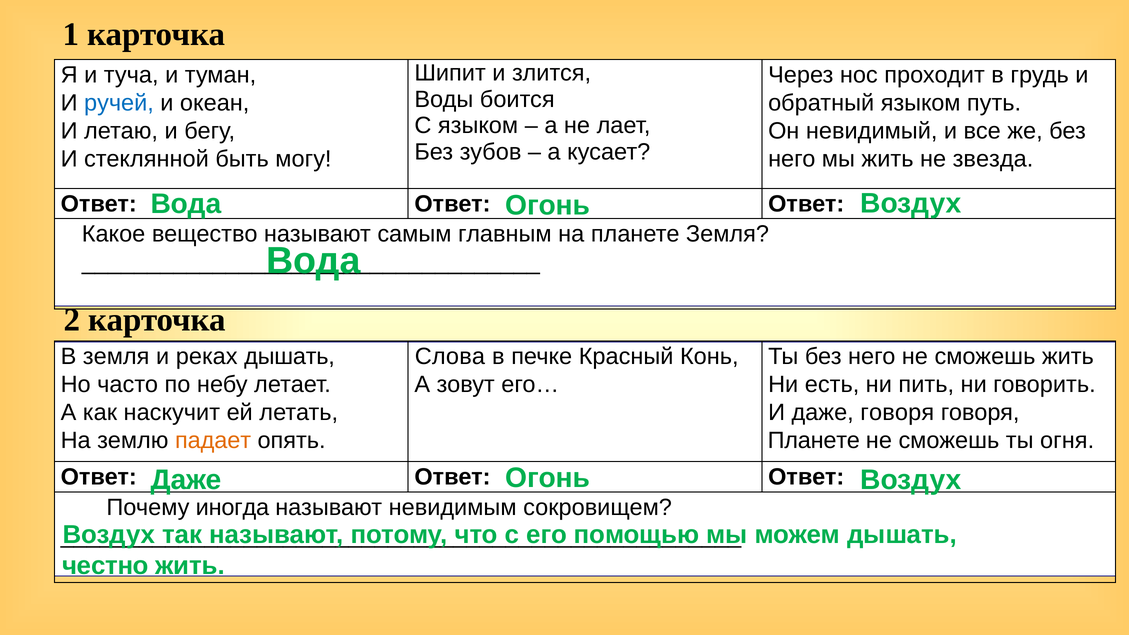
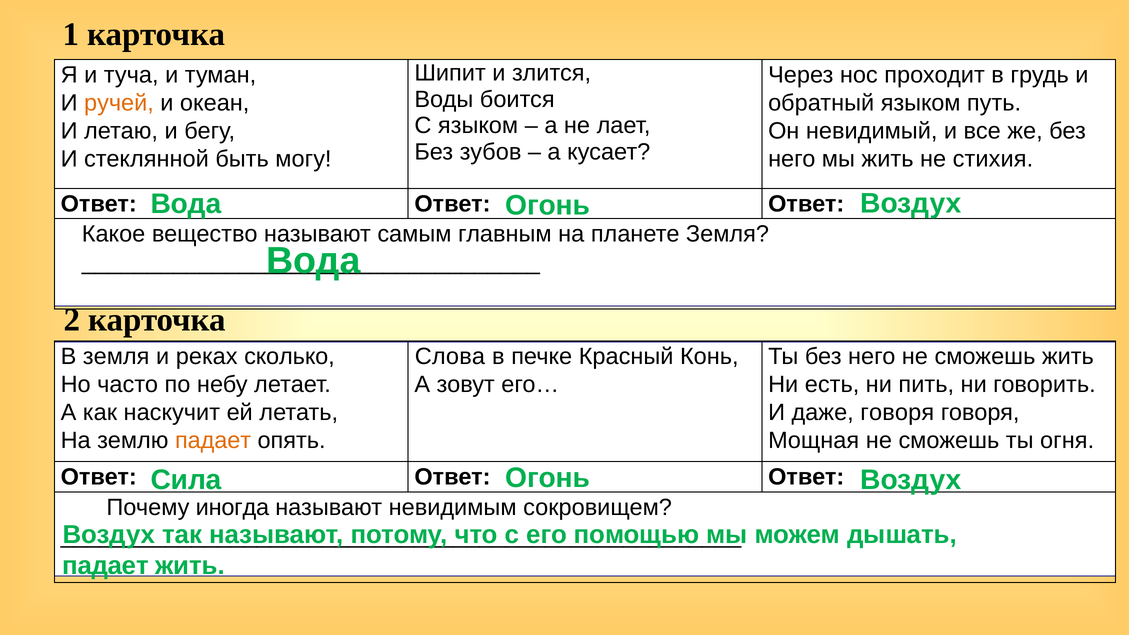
ручей colour: blue -> orange (119, 103)
звезда: звезда -> стихия (993, 159)
реках дышать: дышать -> сколько (289, 356)
Планете: Планете -> Мощная (814, 441)
Даже: Даже -> Сила (186, 480)
честно: честно -> падает (105, 566)
